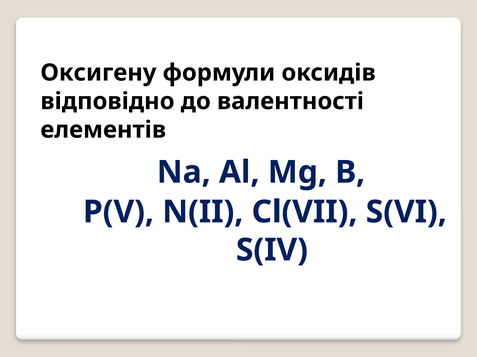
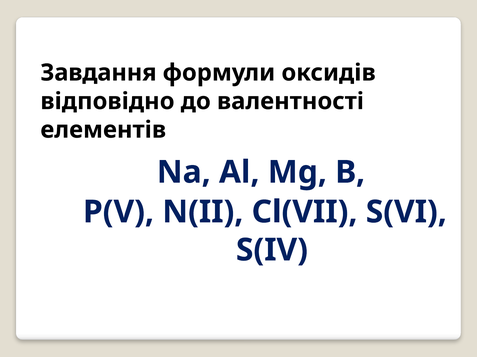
Оксигену: Оксигену -> Завдання (98, 73)
